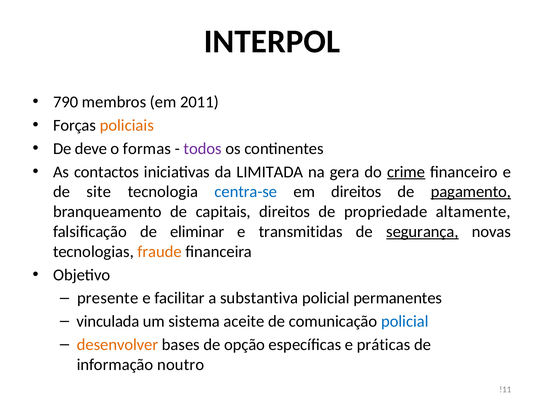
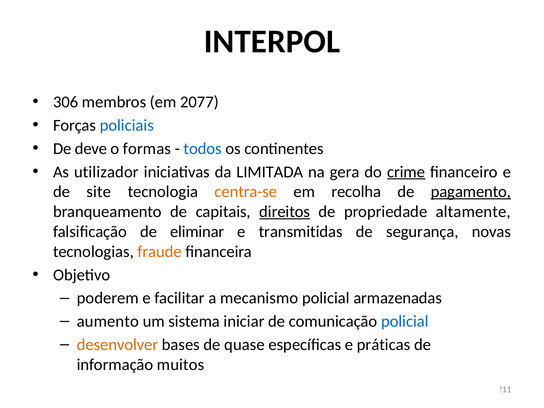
790: 790 -> 306 (66, 102)
2011: 2011 -> 2077 (199, 102)
policiais colour: orange -> blue (127, 125)
todos colour: purple -> blue (203, 149)
contactos: contactos -> utilizador (106, 172)
centra-se colour: blue -> orange (246, 192)
em direitos: direitos -> recolha (356, 192)
direitos underline: none -> present (285, 212)
segurança underline: present -> none (422, 232)
presente: presente -> poderem (108, 298)
substantiva: substantiva -> mecanismo (259, 298)
permanentes: permanentes -> armazenadas (398, 298)
vinculada: vinculada -> aumento (108, 321)
aceite: aceite -> iniciar (244, 321)
opção: opção -> quase (245, 345)
noutro: noutro -> muitos (181, 365)
